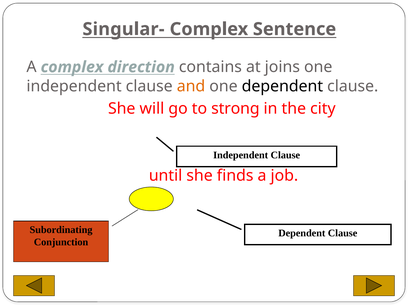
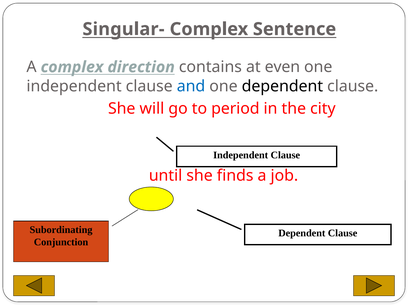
joins: joins -> even (282, 67)
and colour: orange -> blue (191, 86)
strong: strong -> period (235, 108)
